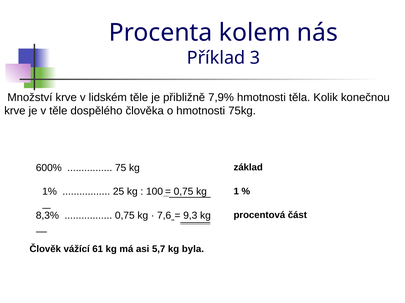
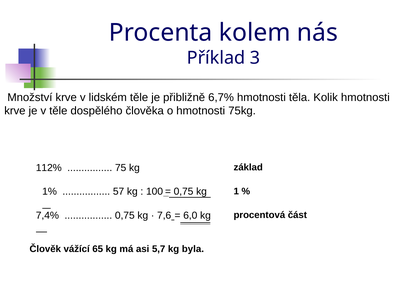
7,9%: 7,9% -> 6,7% (221, 98)
Kolik konečnou: konečnou -> hmotnosti (365, 98)
600%: 600% -> 112% (49, 168)
25: 25 -> 57 (119, 192)
8,3%: 8,3% -> 7,4% (47, 216)
9,3: 9,3 -> 6,0 (190, 216)
61: 61 -> 65 (98, 250)
